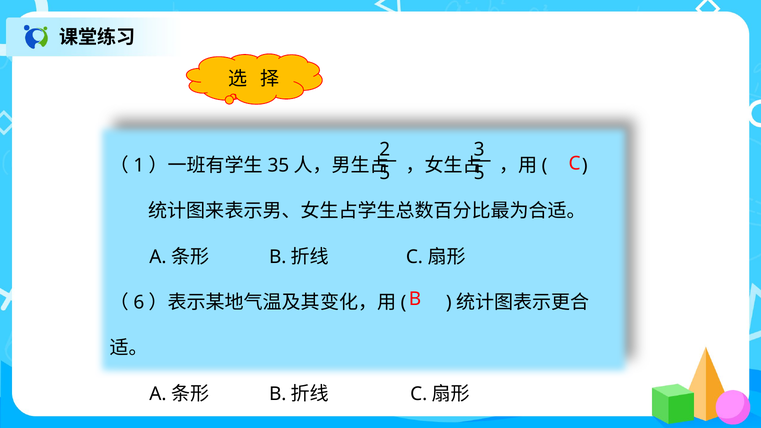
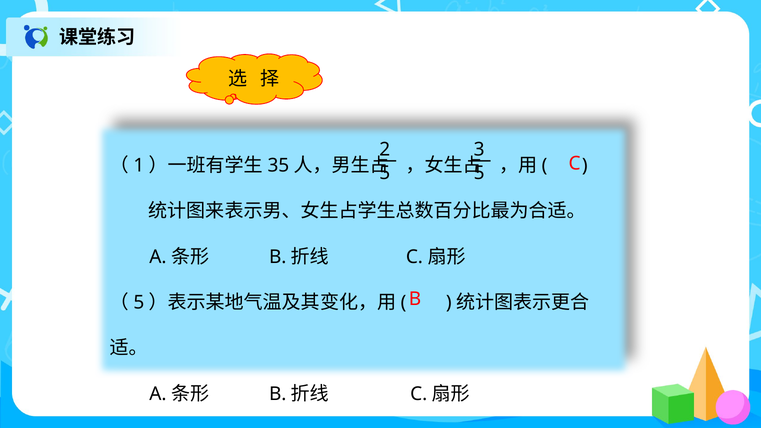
6: 6 -> 5 (139, 303)
